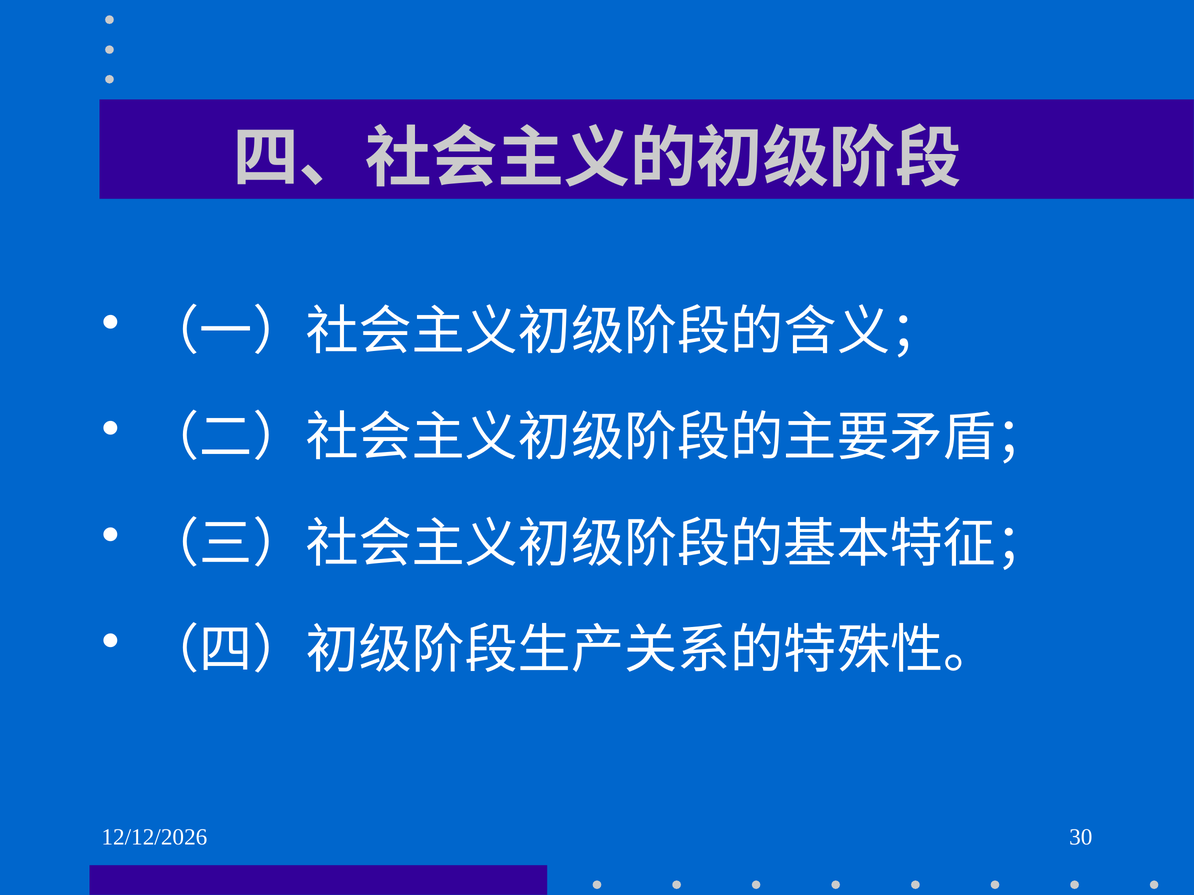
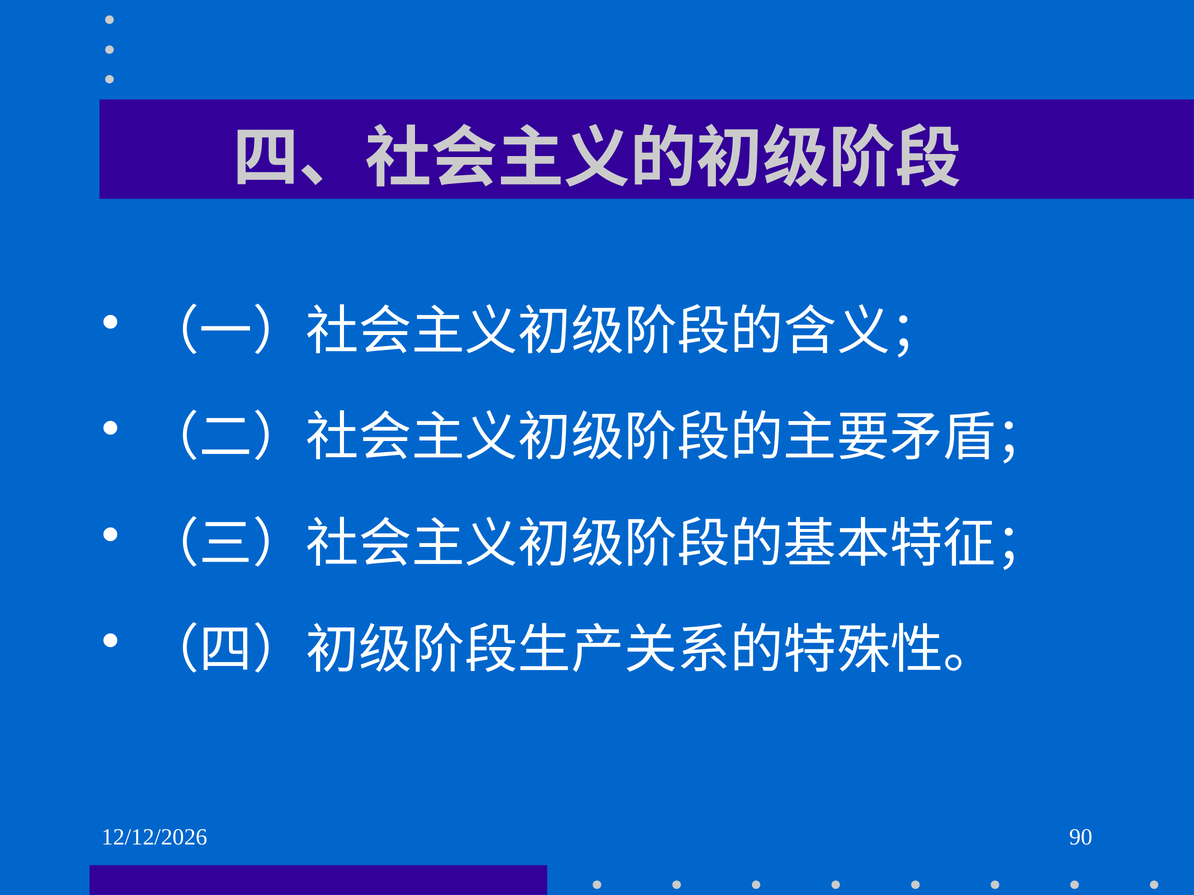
30: 30 -> 90 (1081, 837)
